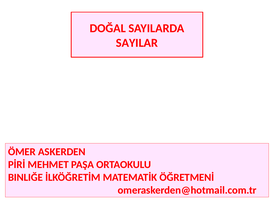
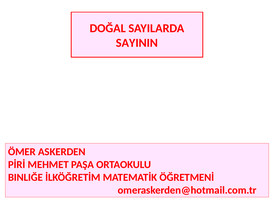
SAYILAR: SAYILAR -> SAYININ (137, 43)
